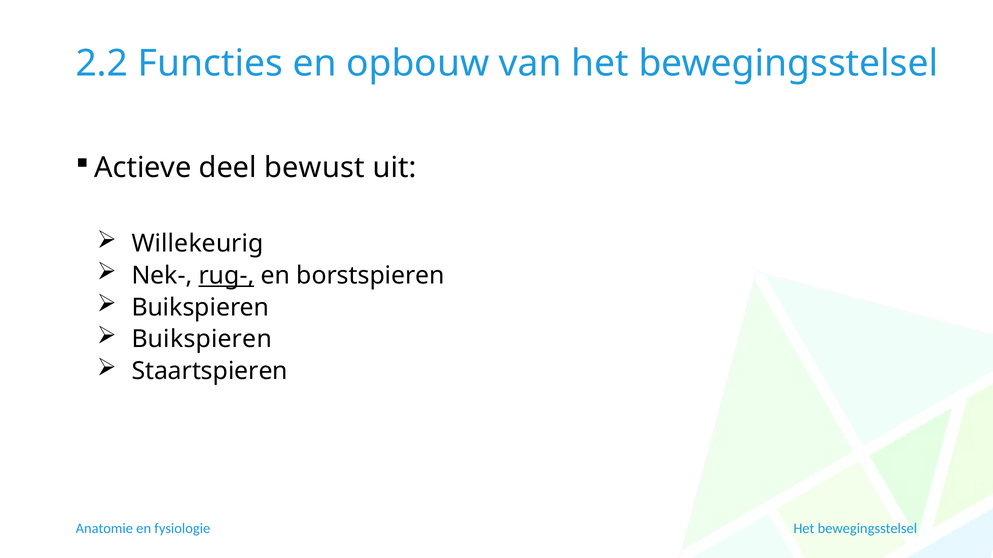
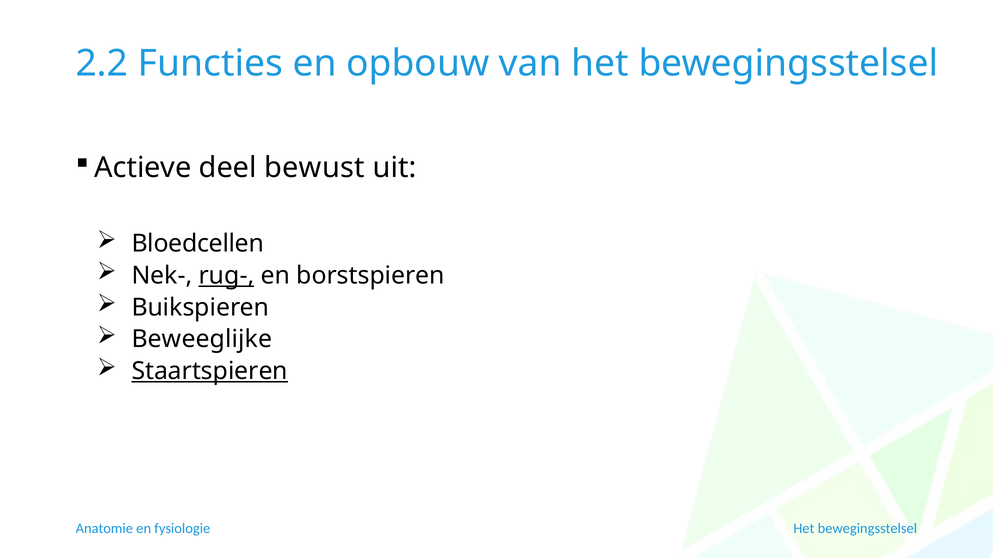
Willekeurig: Willekeurig -> Bloedcellen (198, 244)
Buikspieren: Buikspieren -> Beweeglijke (202, 340)
Staartspieren underline: none -> present (210, 372)
